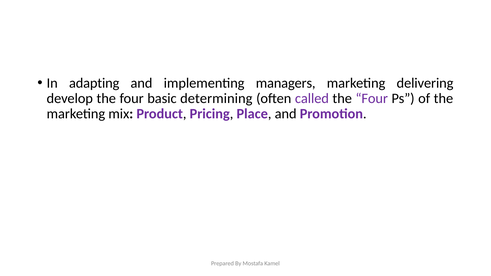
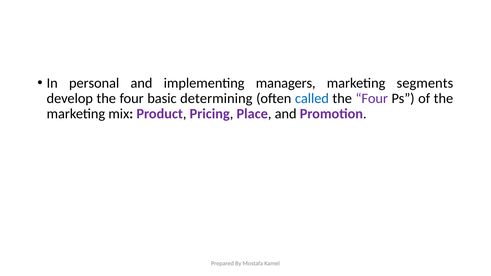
adapting: adapting -> personal (94, 83)
delivering: delivering -> segments (425, 83)
called colour: purple -> blue (312, 98)
